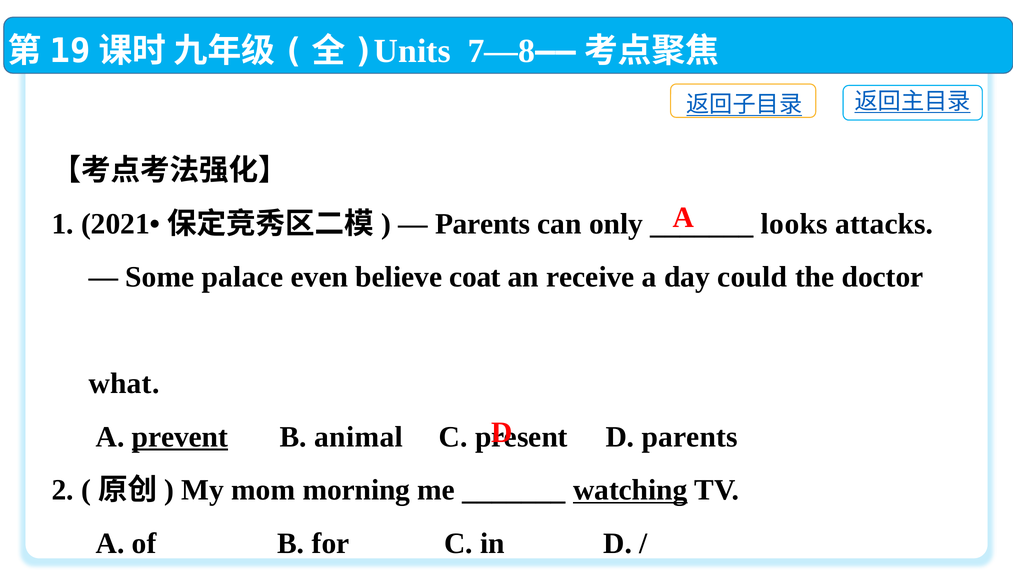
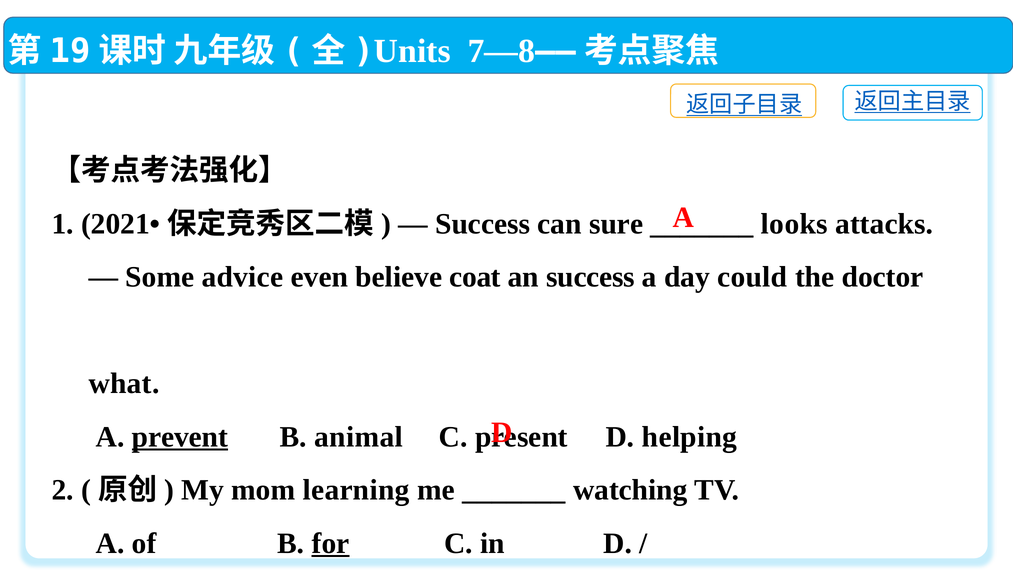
Parents: Parents -> Success (483, 224)
only: only -> sure (616, 224)
palace: palace -> advice (242, 277)
an receive: receive -> success (590, 277)
D parents: parents -> helping (690, 437)
morning: morning -> learning (356, 490)
watching underline: present -> none (630, 490)
for underline: none -> present (331, 543)
